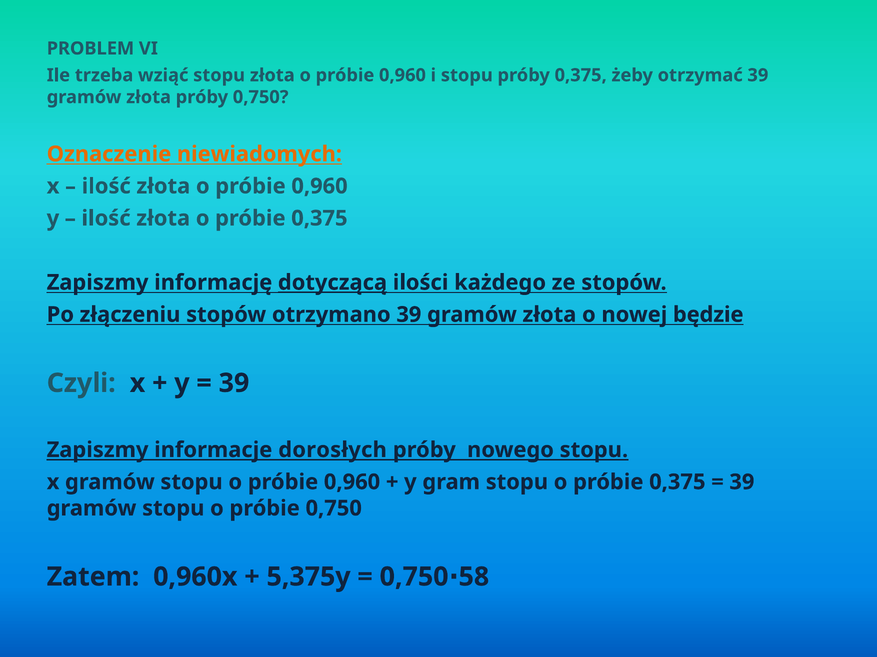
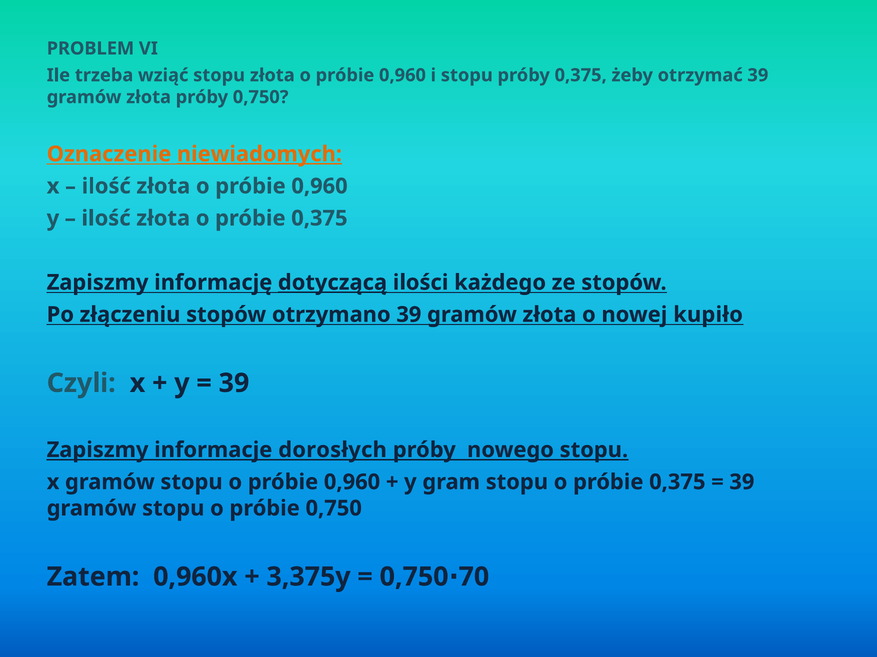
niewiadomych underline: none -> present (259, 154)
będzie: będzie -> kupiło (708, 315)
5,375y: 5,375y -> 3,375y (309, 577)
58: 58 -> 70 (474, 577)
